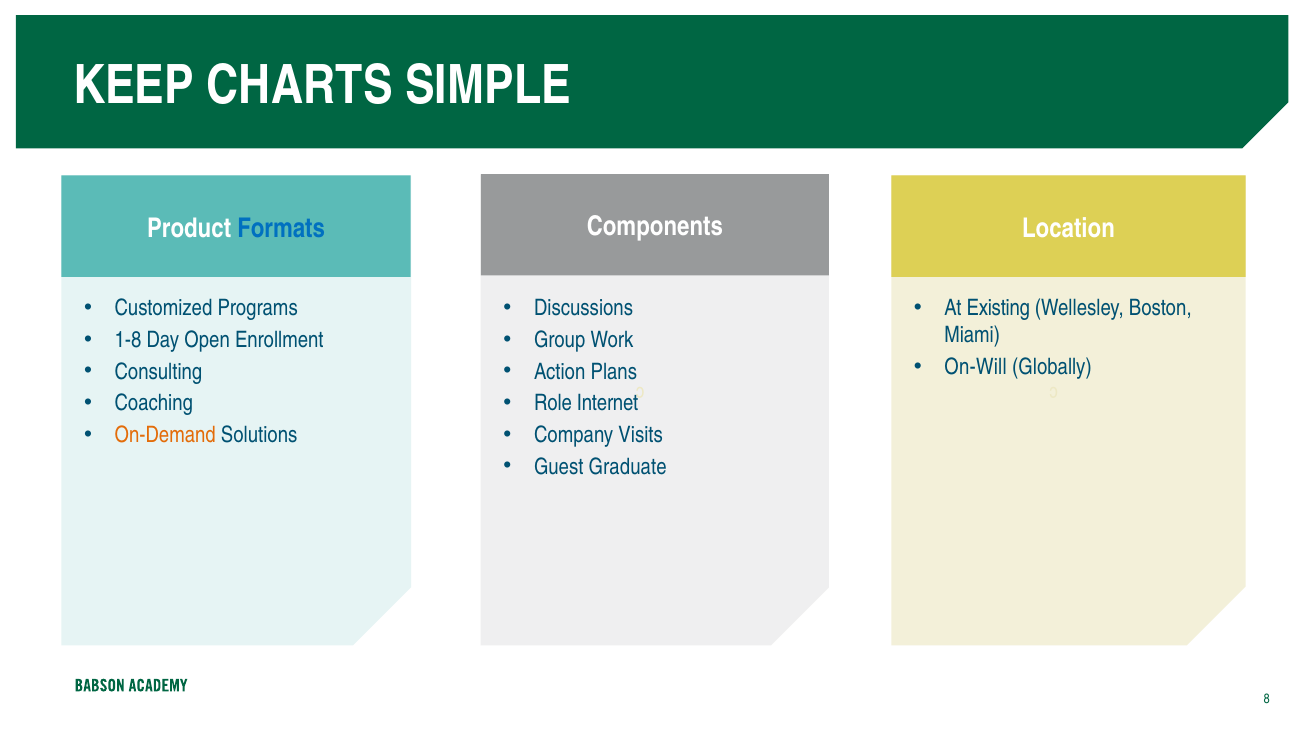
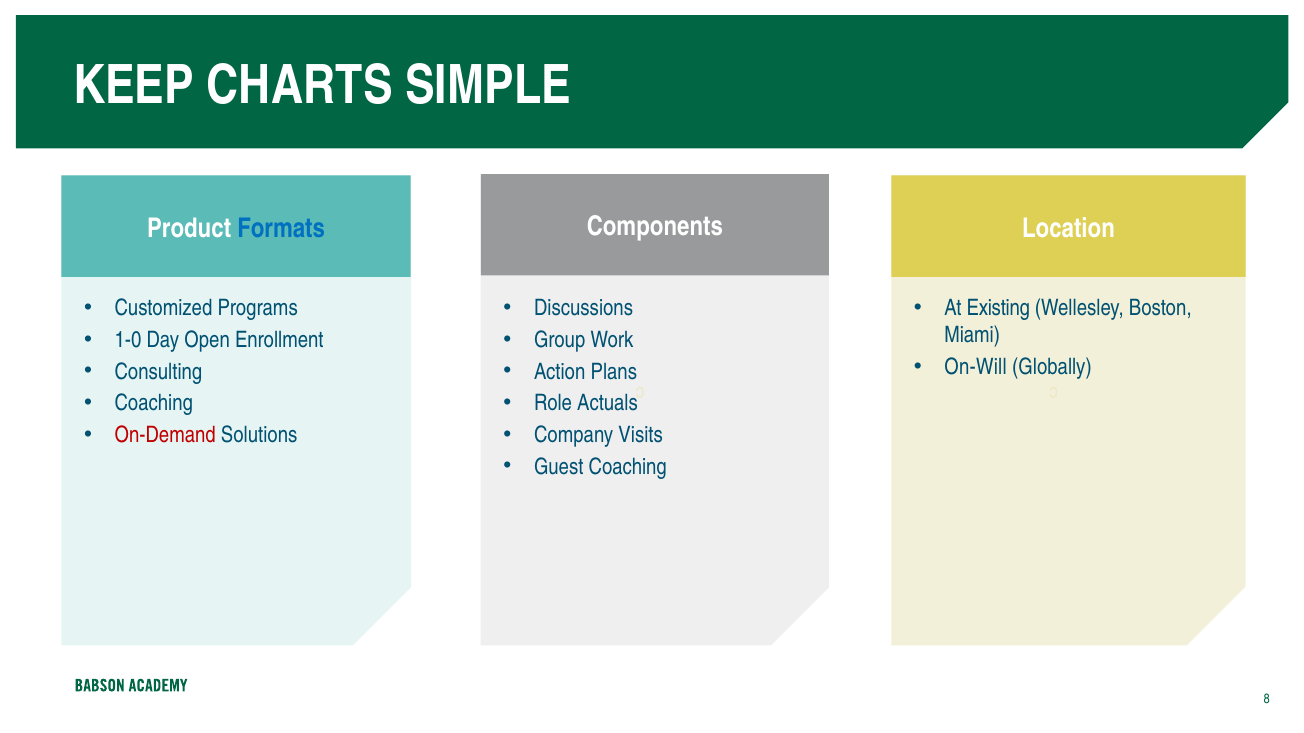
1-8: 1-8 -> 1-0 (128, 340)
Internet: Internet -> Actuals (608, 403)
On-Demand colour: orange -> red (165, 435)
Guest Graduate: Graduate -> Coaching (628, 467)
